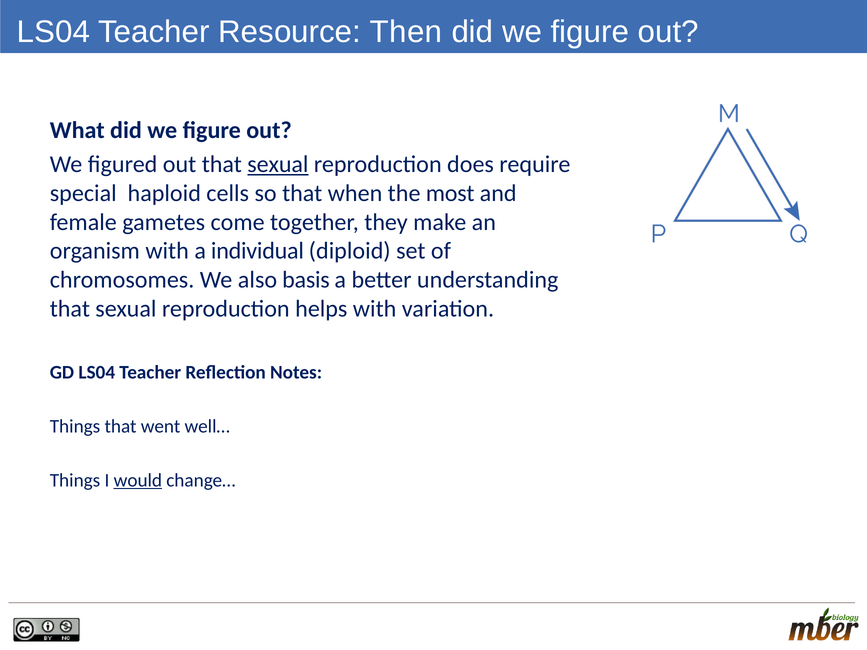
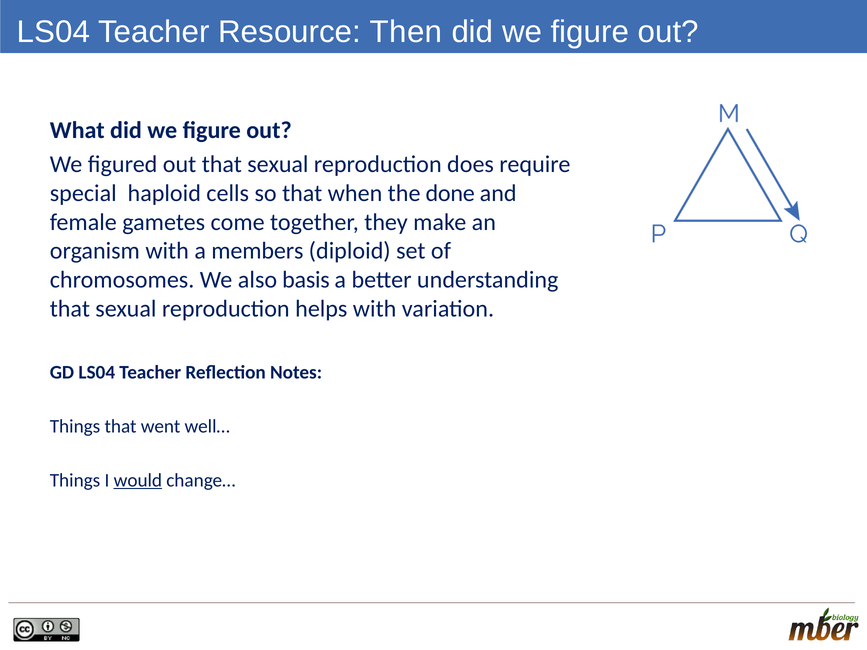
sexual underline: present -> none (278, 164)
most: most -> done (450, 193)
individual: individual -> members (257, 251)
